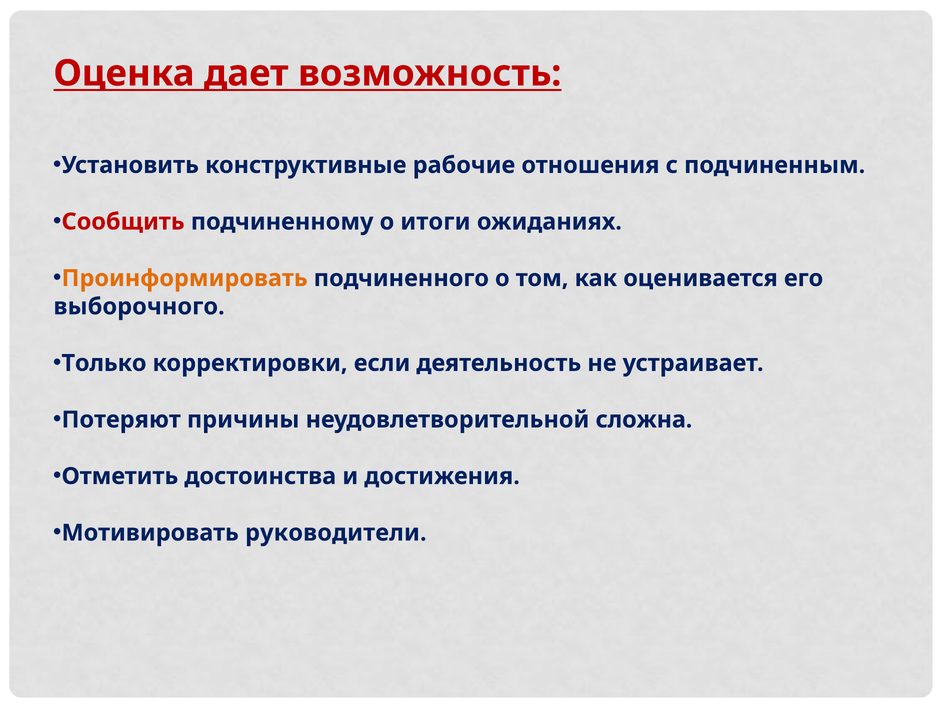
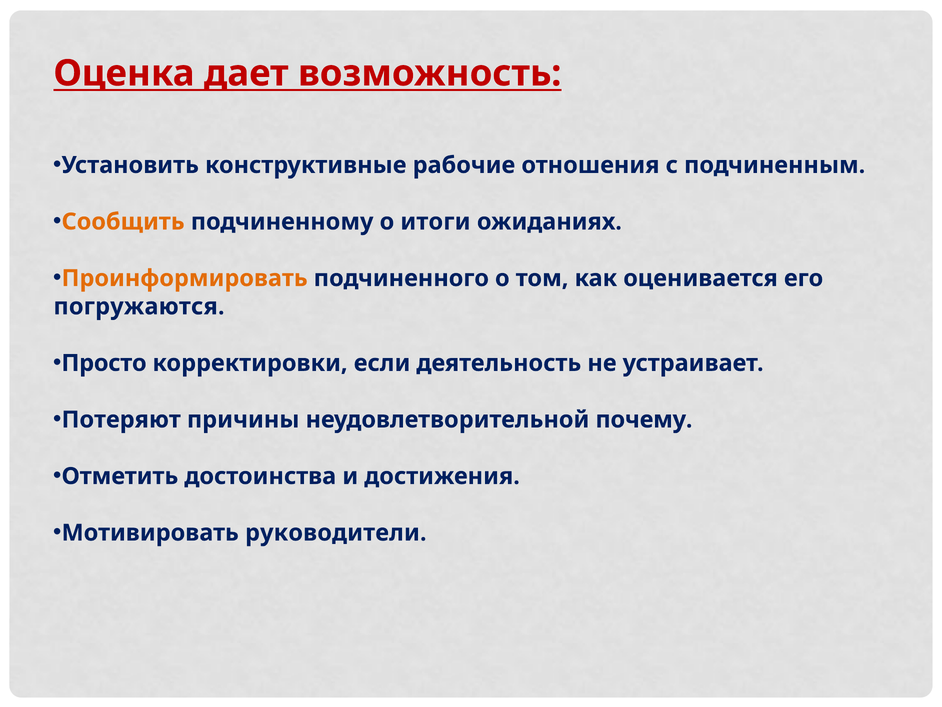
Сообщить colour: red -> orange (123, 222)
выборочного: выборочного -> погружаются (139, 306)
Только: Только -> Просто (104, 363)
сложна: сложна -> почему (644, 419)
